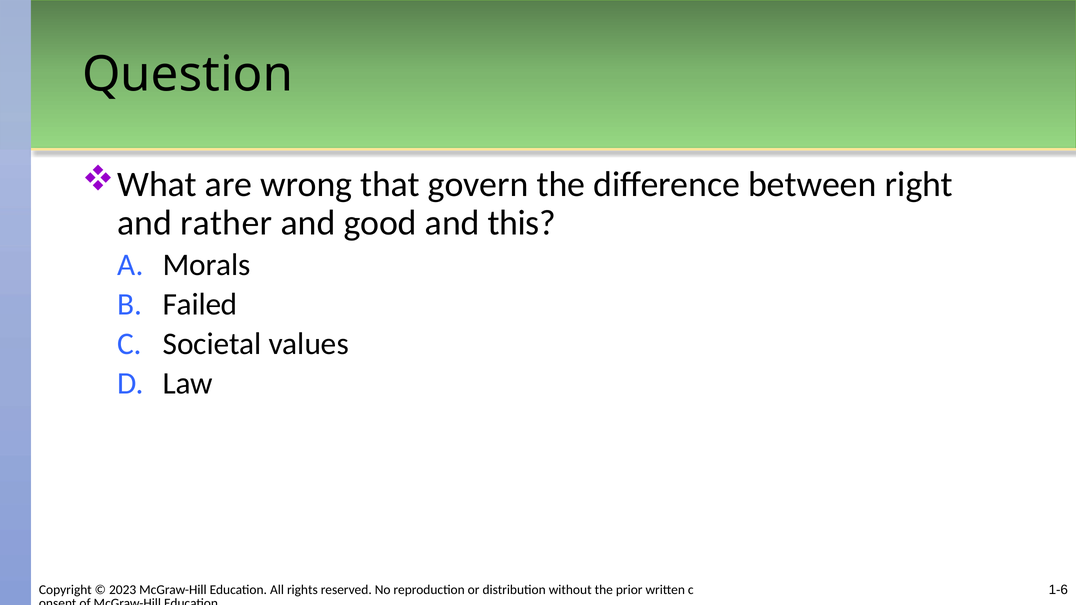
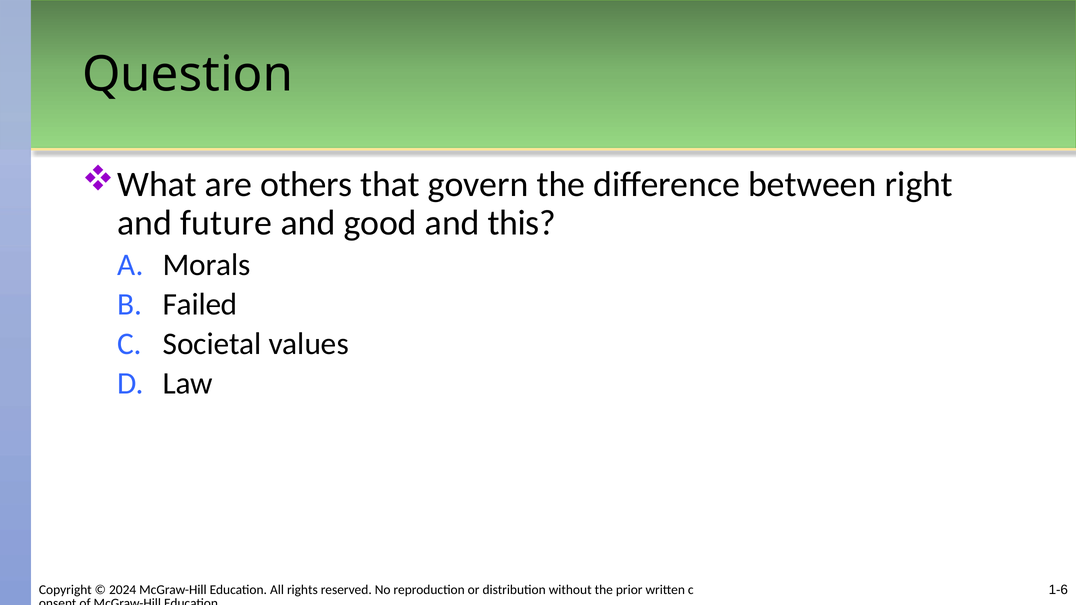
wrong: wrong -> others (306, 184)
rather: rather -> future (226, 223)
2023: 2023 -> 2024 (123, 590)
